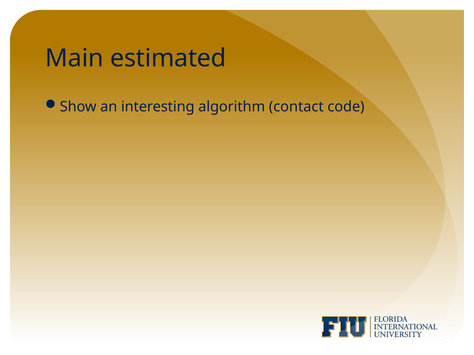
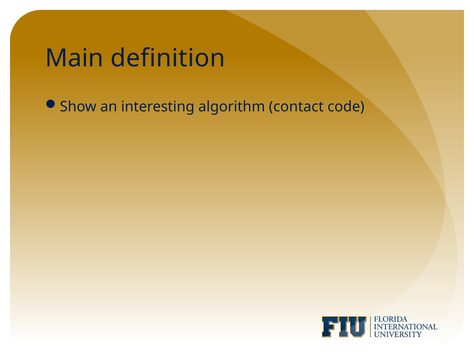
estimated: estimated -> definition (168, 58)
